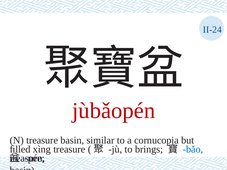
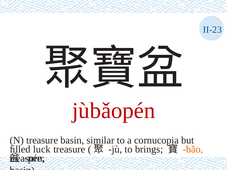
II-24: II-24 -> II-23 (212, 30)
xìng: xìng -> luck (42, 149)
bǎo colour: blue -> orange (193, 149)
